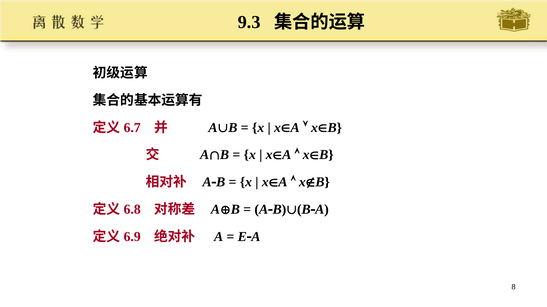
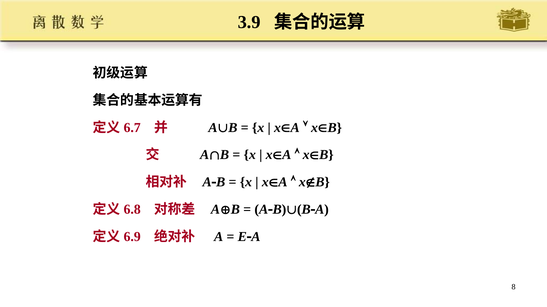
9.3: 9.3 -> 3.9 (249, 22)
